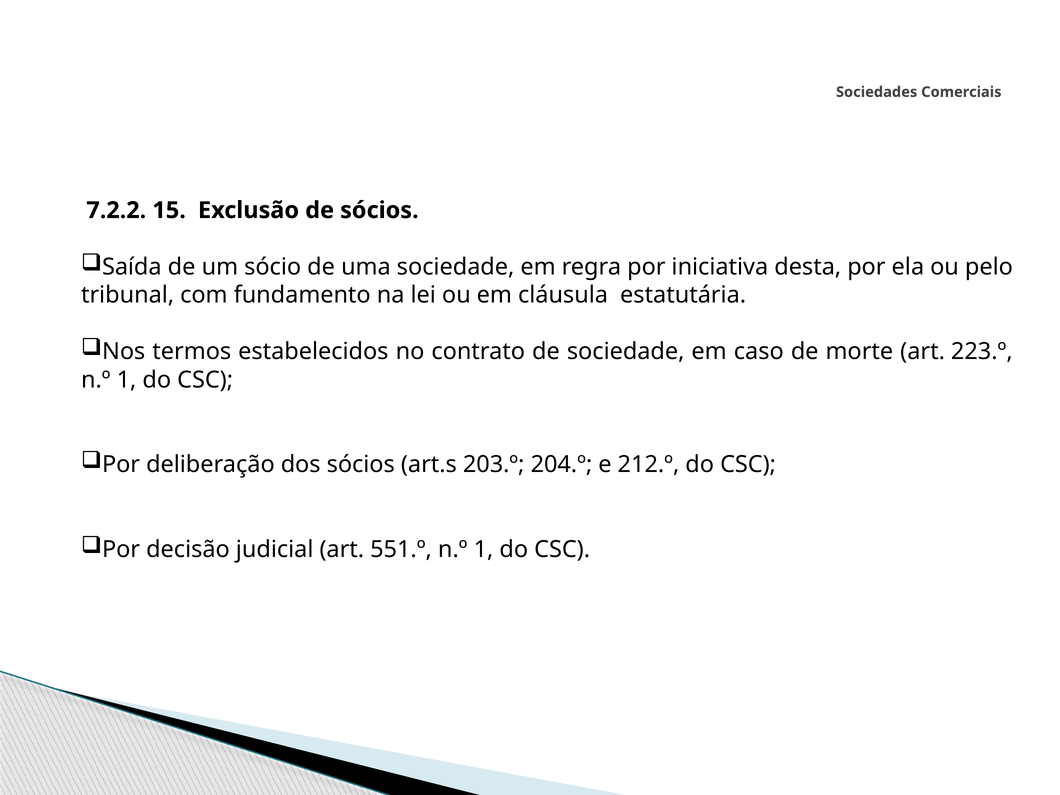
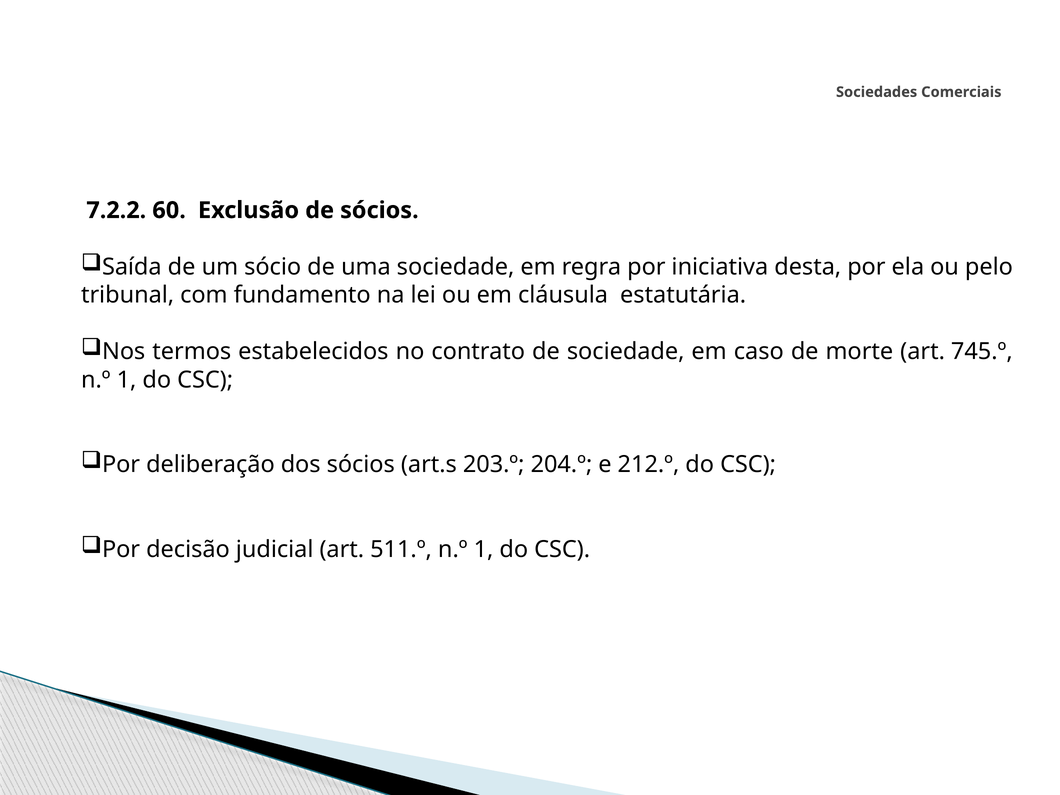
15: 15 -> 60 (169, 210)
223.º: 223.º -> 745.º (982, 352)
551.º: 551.º -> 511.º (401, 549)
